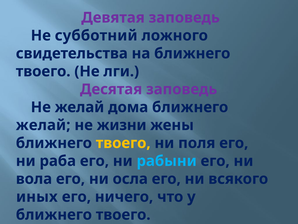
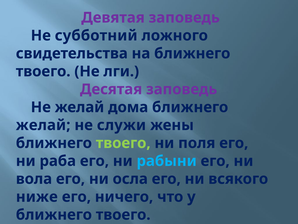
жизни: жизни -> служи (121, 125)
твоего colour: yellow -> light green (123, 143)
иных: иных -> ниже (37, 196)
